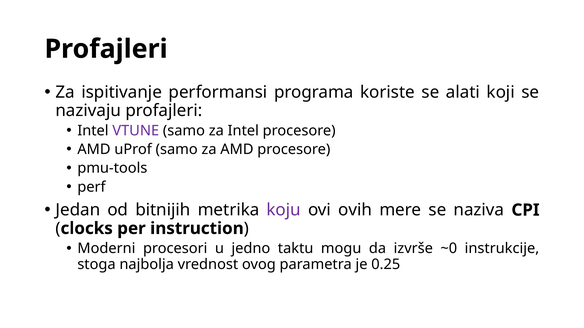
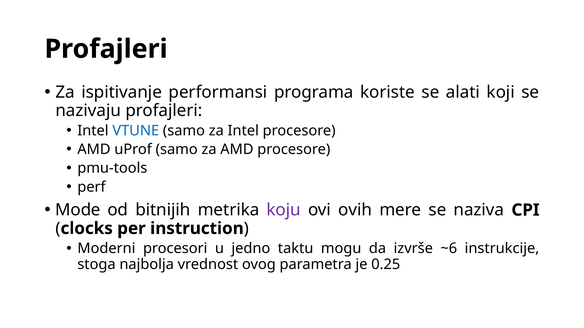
VTUNE colour: purple -> blue (136, 131)
Jedan: Jedan -> Mode (78, 210)
~0: ~0 -> ~6 (449, 249)
